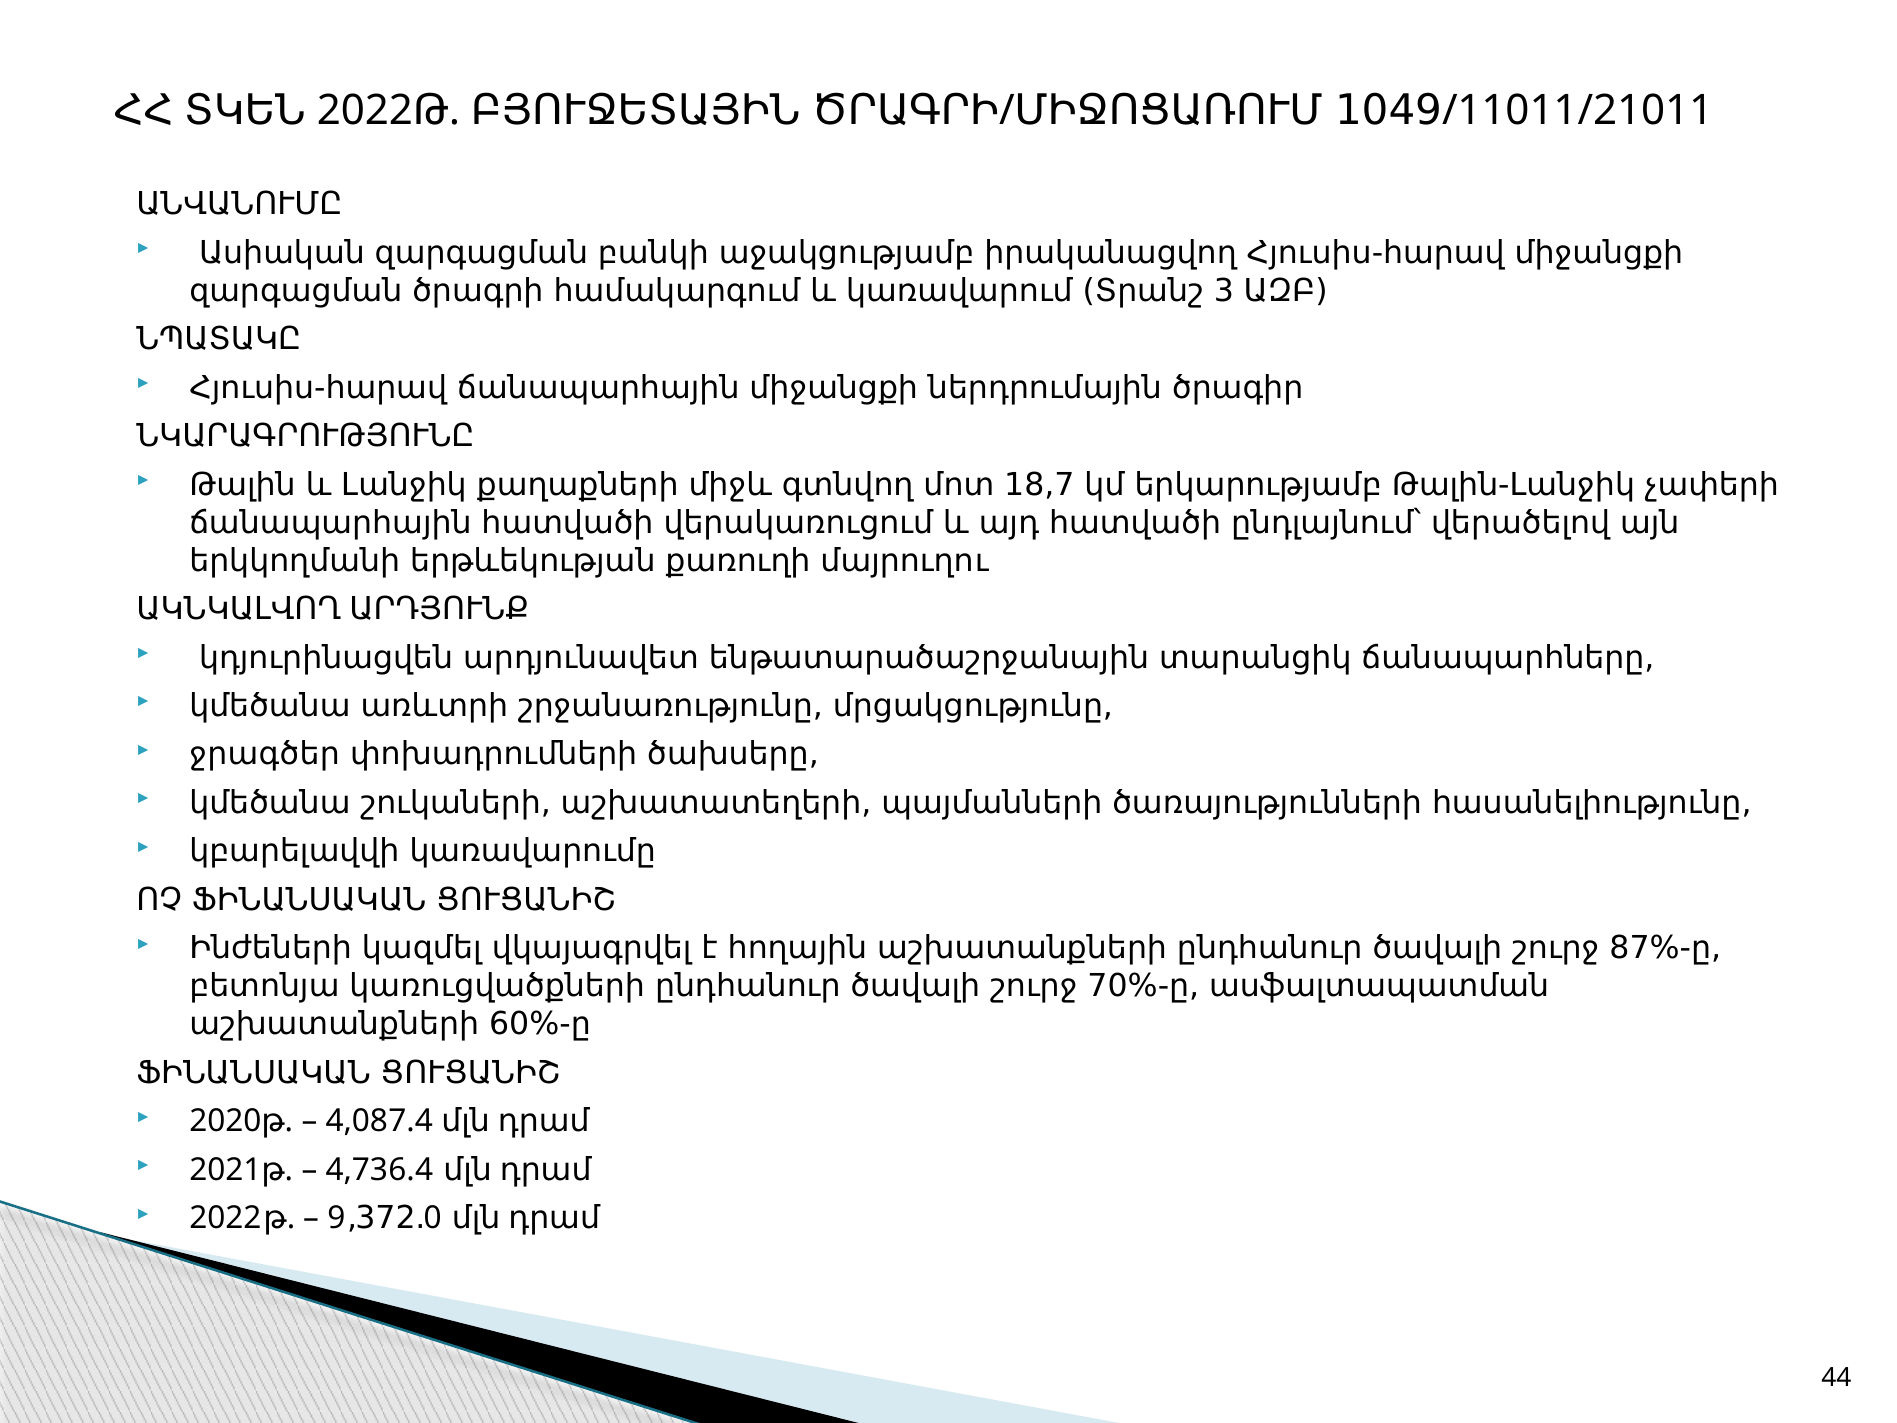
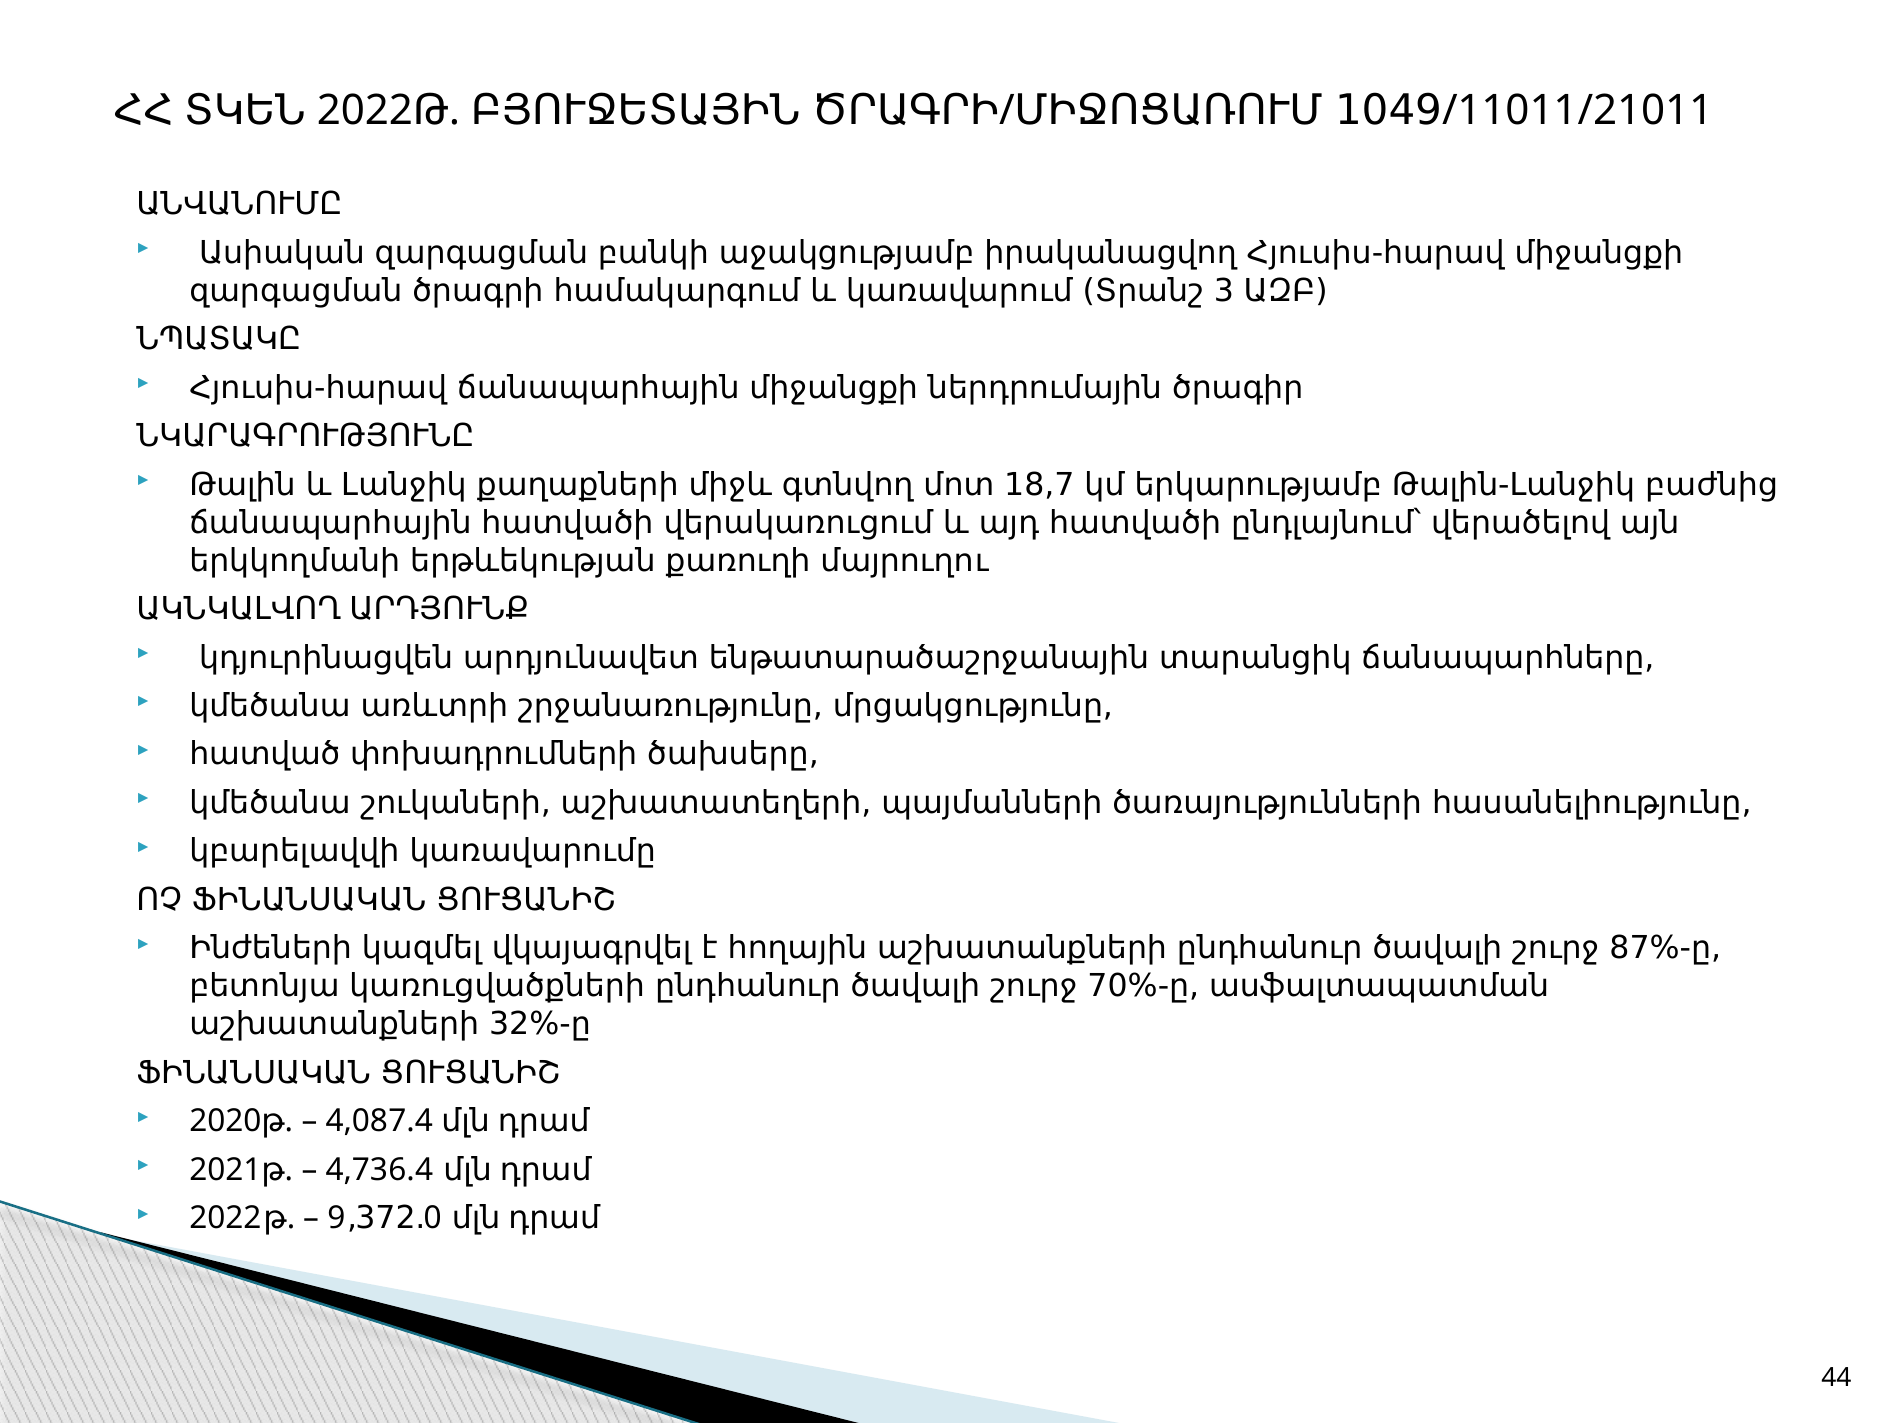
չափերի: չափերի -> բաժնից (1712, 485)
ջրագծեր: ջրագծեր -> հատված (265, 754)
60%-ը: 60%-ը -> 32%-ը (540, 1024)
